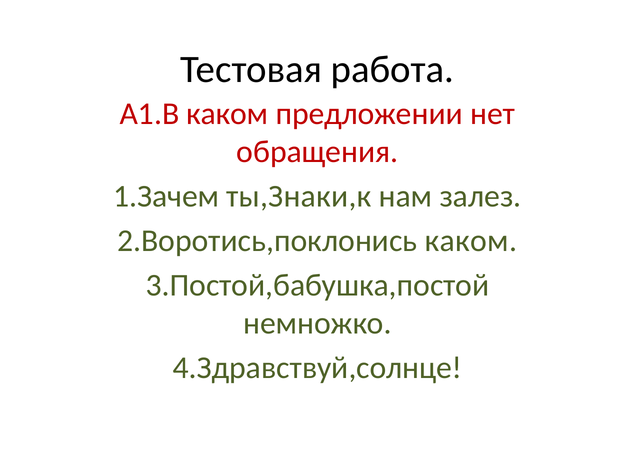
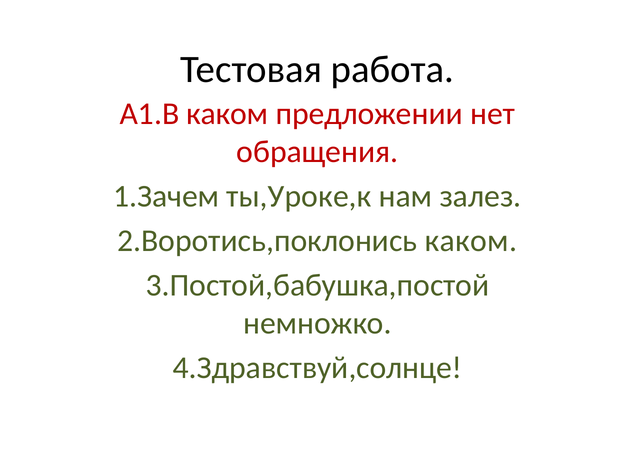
ты,Знаки,к: ты,Знаки,к -> ты,Уроке,к (299, 196)
